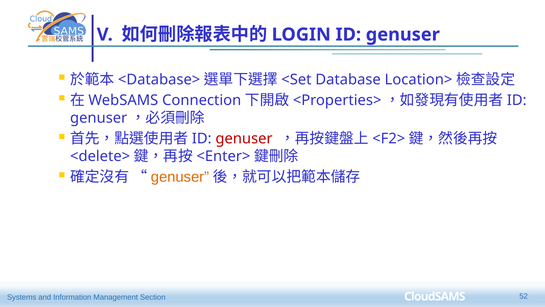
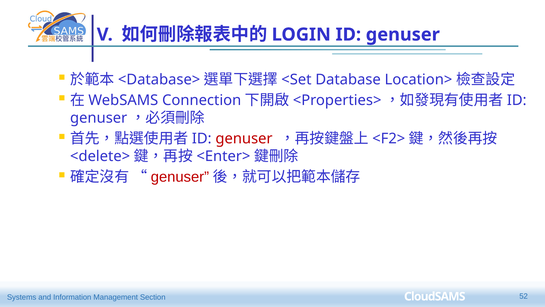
genuser colour: orange -> red (180, 177)
